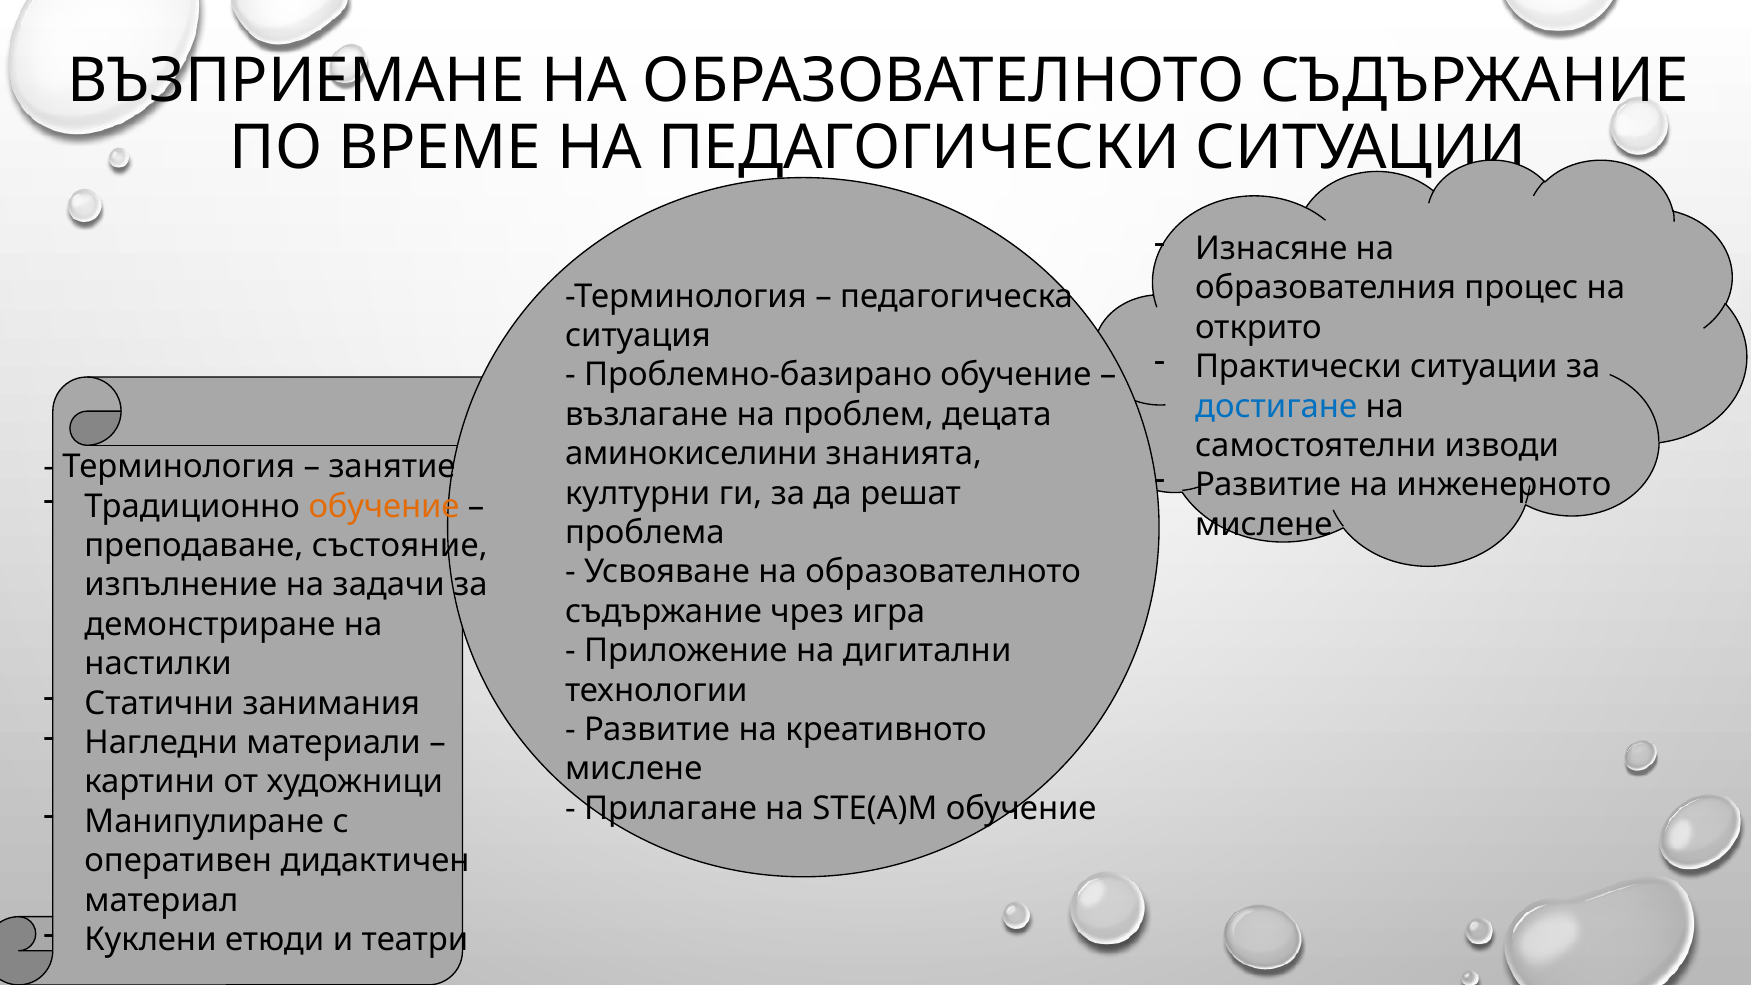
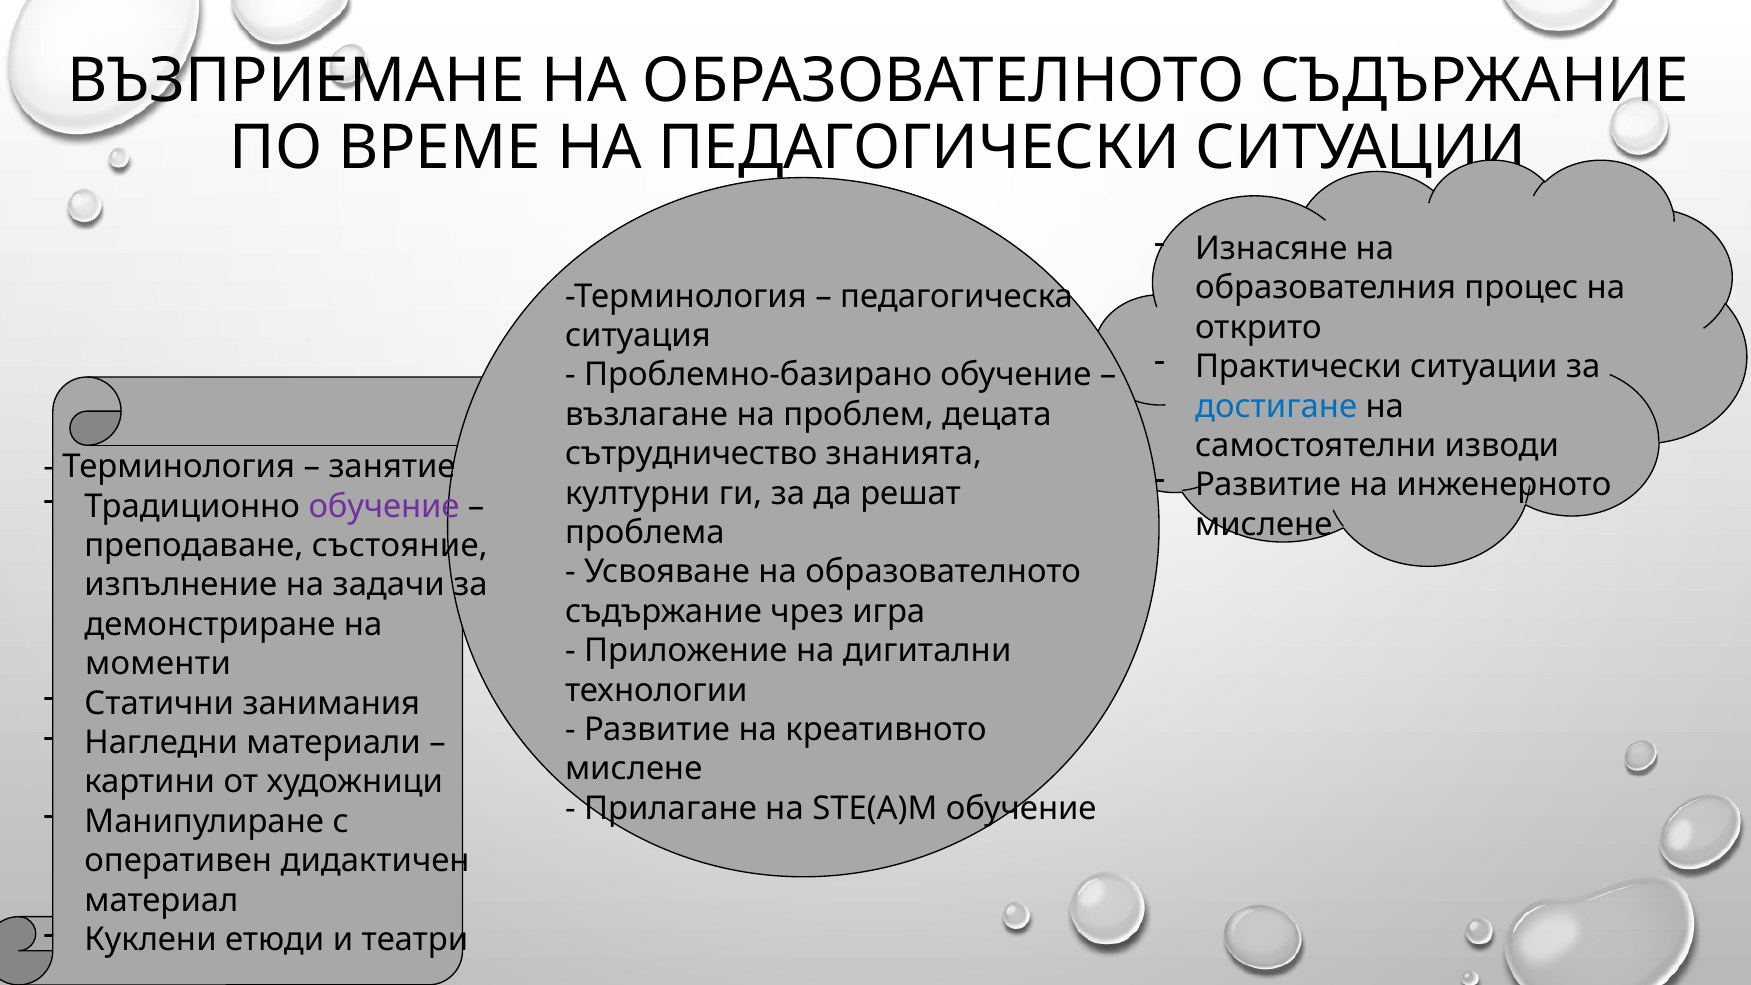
аминокиселини: аминокиселини -> сътрудничество (691, 454)
обучение colour: orange -> purple (384, 506)
настилки: настилки -> моменти (158, 664)
